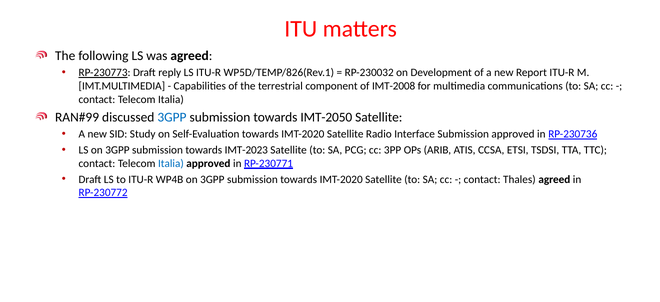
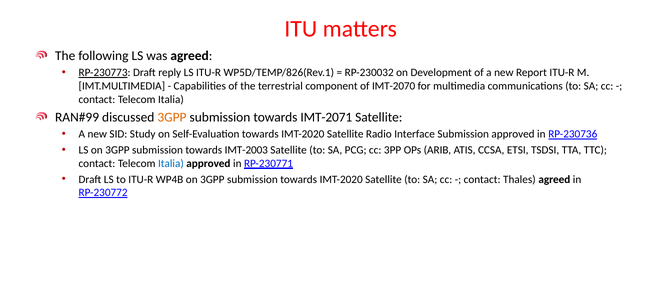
IMT-2008: IMT-2008 -> IMT-2070 (394, 86)
3GPP colour: blue -> orange (172, 117)
IMT-2050: IMT-2050 -> IMT-2071 (326, 117)
IMT-2023: IMT-2023 -> IMT-2003 (246, 150)
